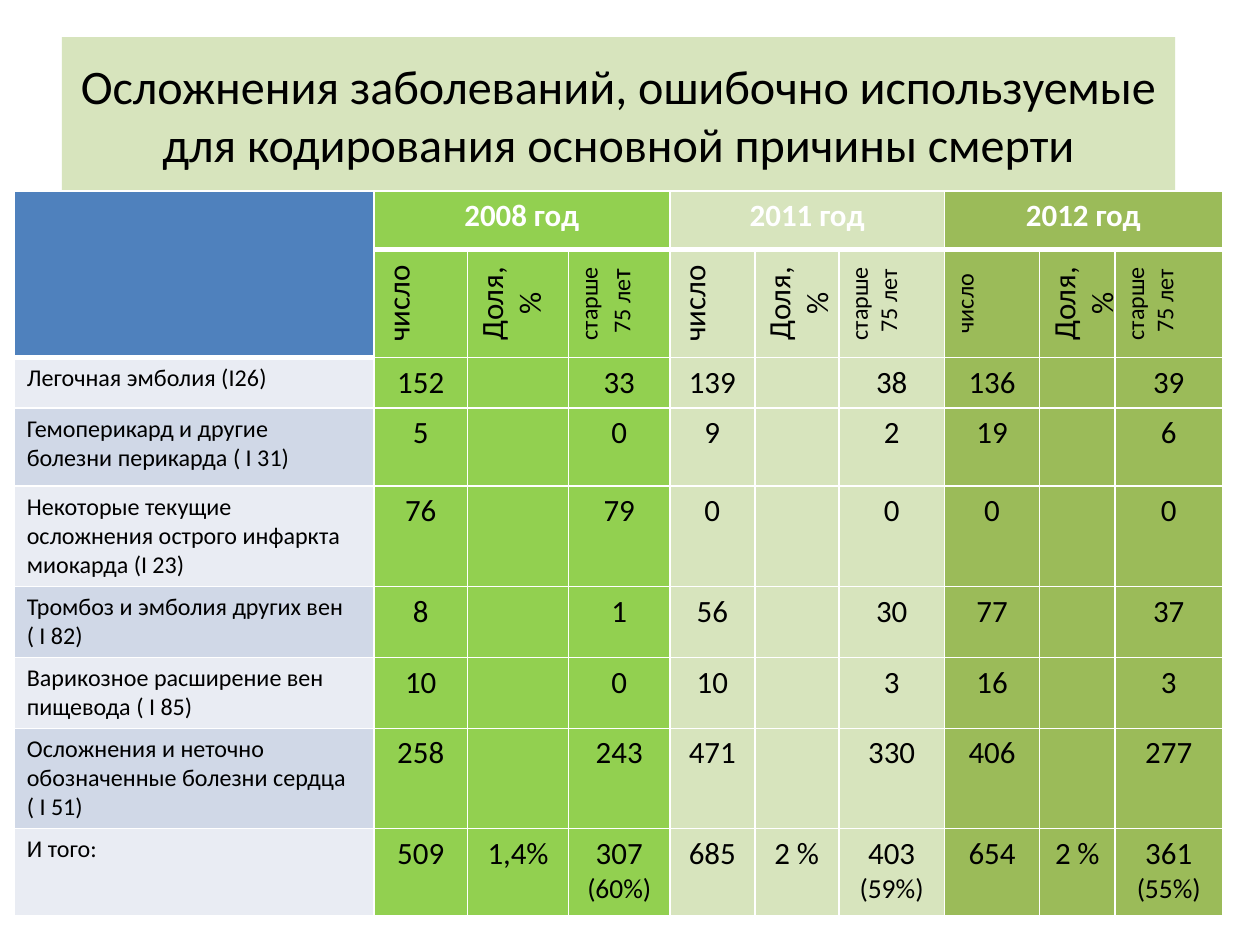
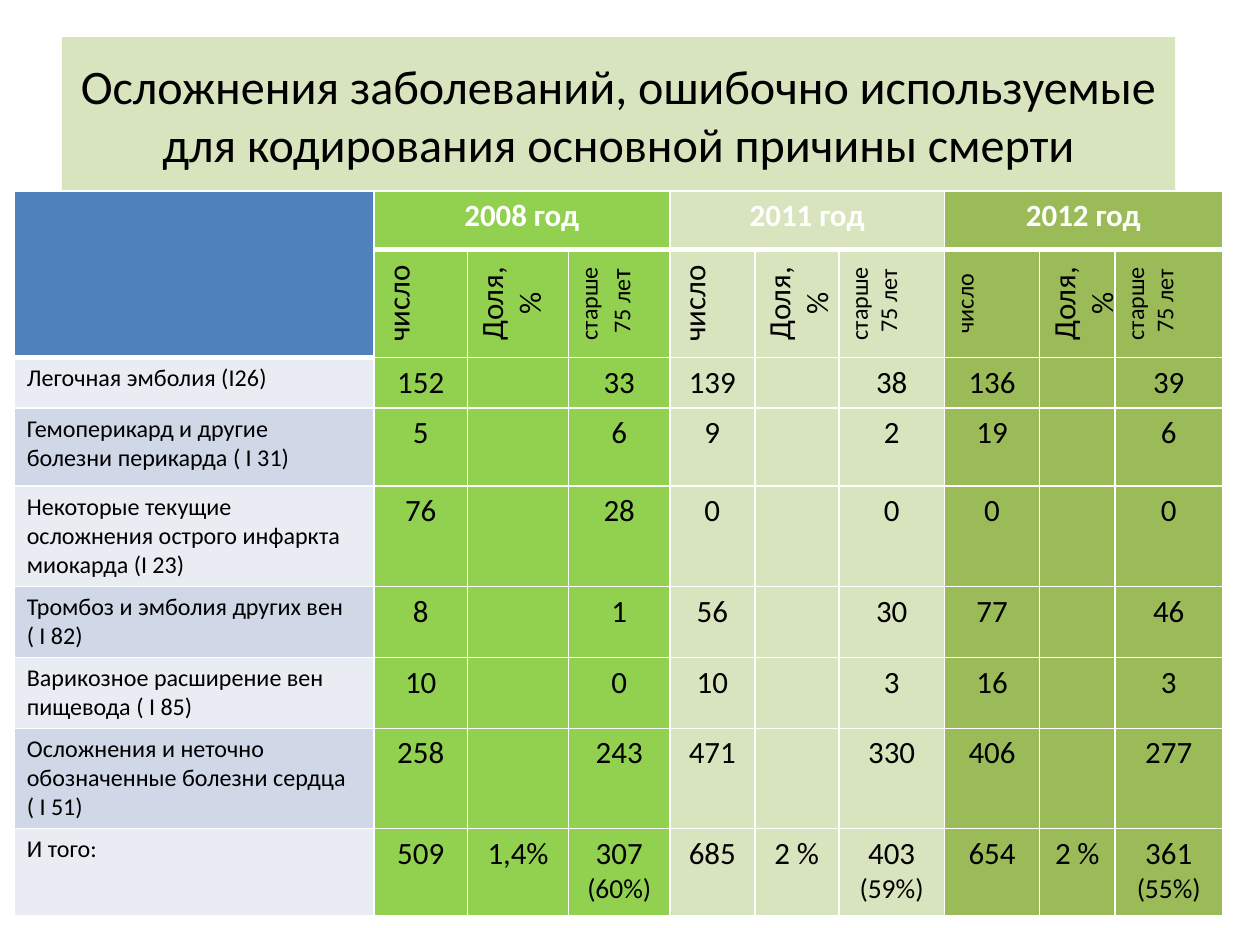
5 0: 0 -> 6 (619, 433)
79: 79 -> 28 (619, 511)
37: 37 -> 46 (1169, 612)
